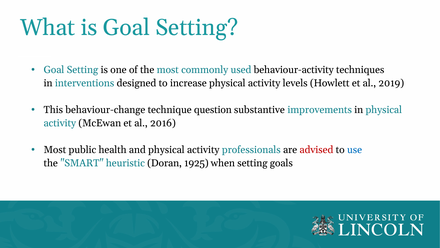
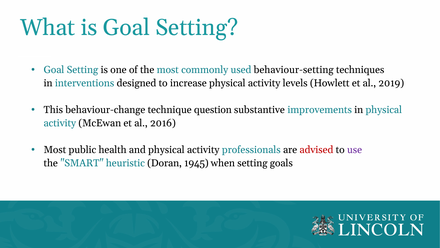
behaviour-activity: behaviour-activity -> behaviour-setting (294, 70)
use colour: blue -> purple (355, 150)
1925: 1925 -> 1945 (196, 163)
